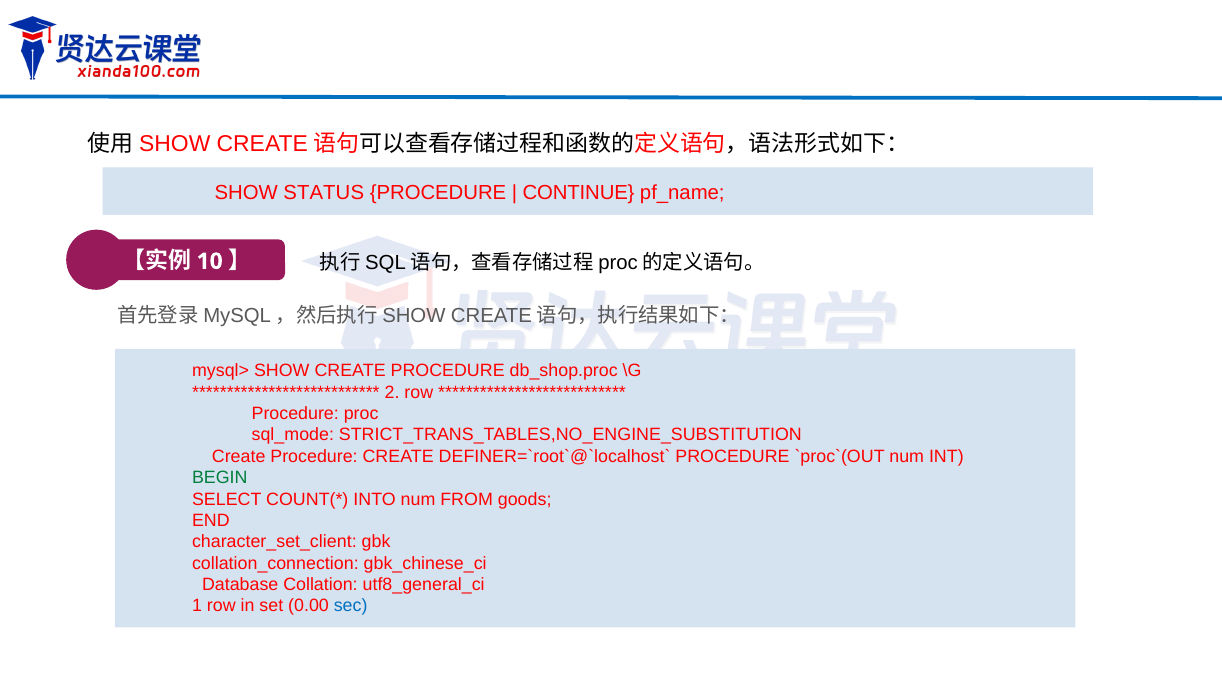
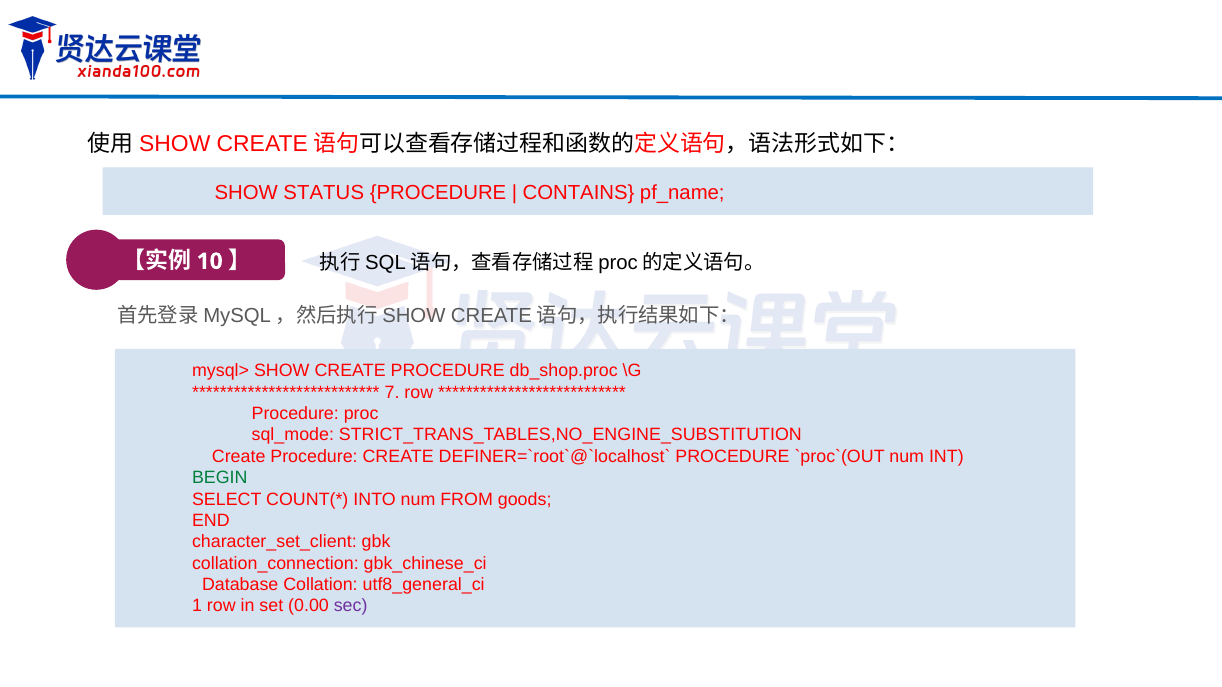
CONTINUE: CONTINUE -> CONTAINS (579, 193)
2: 2 -> 7 (392, 392)
sec colour: blue -> purple (351, 606)
